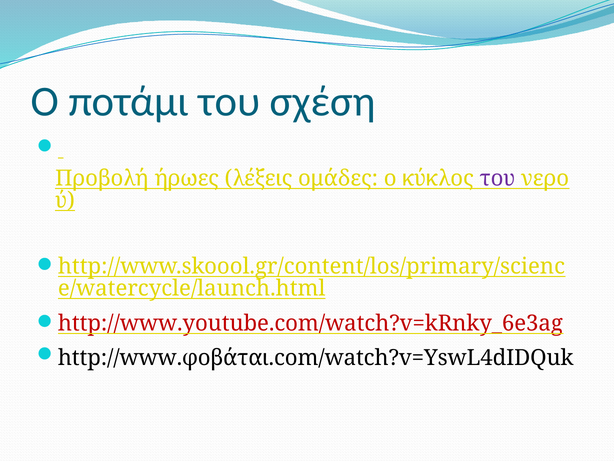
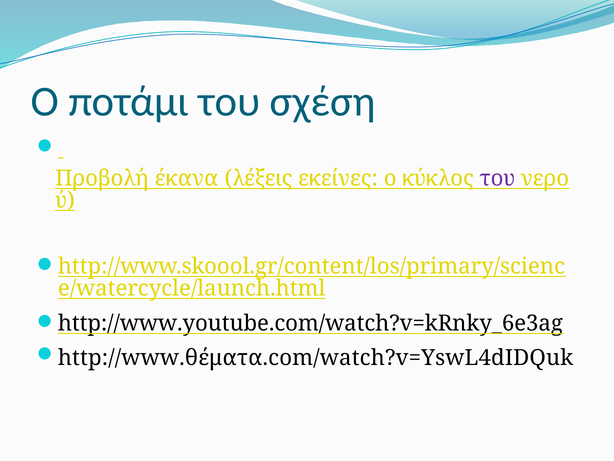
ήρωες: ήρωες -> έκανα (186, 178)
ομάδες: ομάδες -> εκείνες (338, 178)
http://www.youtube.com/watch?v=kRnky_6e3ag colour: red -> black (310, 323)
http://www.φοβάται.com/watch?v=YswL4dIDQuk: http://www.φοβάται.com/watch?v=YswL4dIDQuk -> http://www.θέματα.com/watch?v=YswL4dIDQuk (316, 358)
